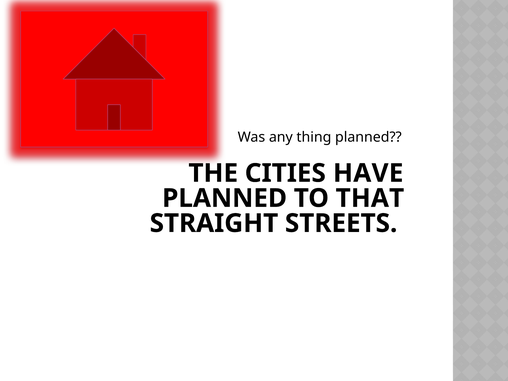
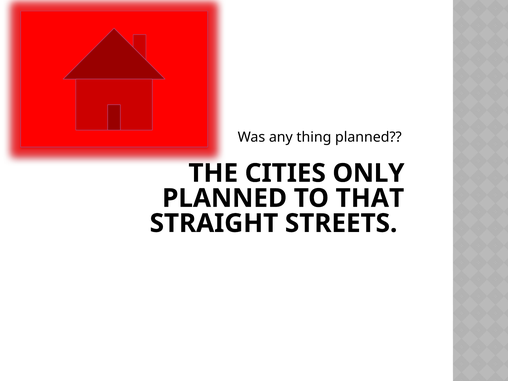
HAVE: HAVE -> ONLY (368, 173)
